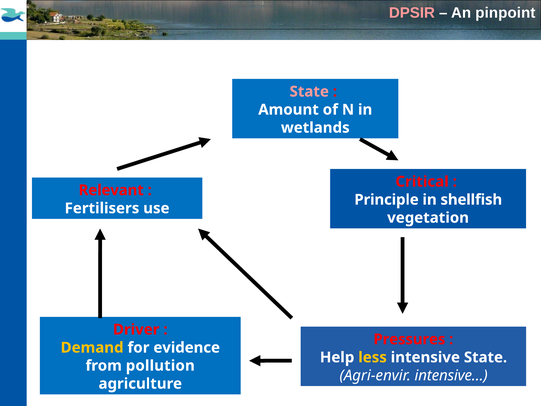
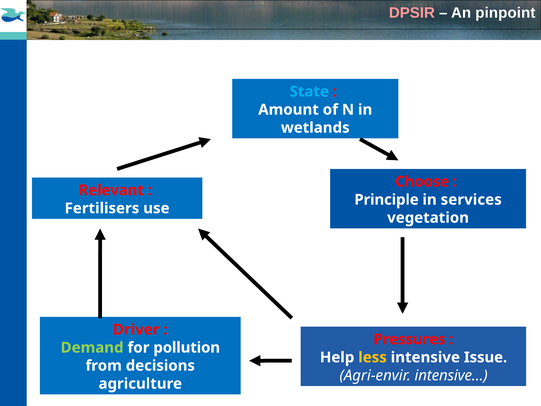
State colour: pink -> light blue (309, 92)
Critical: Critical -> Choose (422, 182)
shellfish: shellfish -> services (471, 200)
Demand colour: yellow -> light green (92, 347)
evidence: evidence -> pollution (187, 347)
intensive State: State -> Issue (486, 357)
pollution: pollution -> decisions (160, 365)
